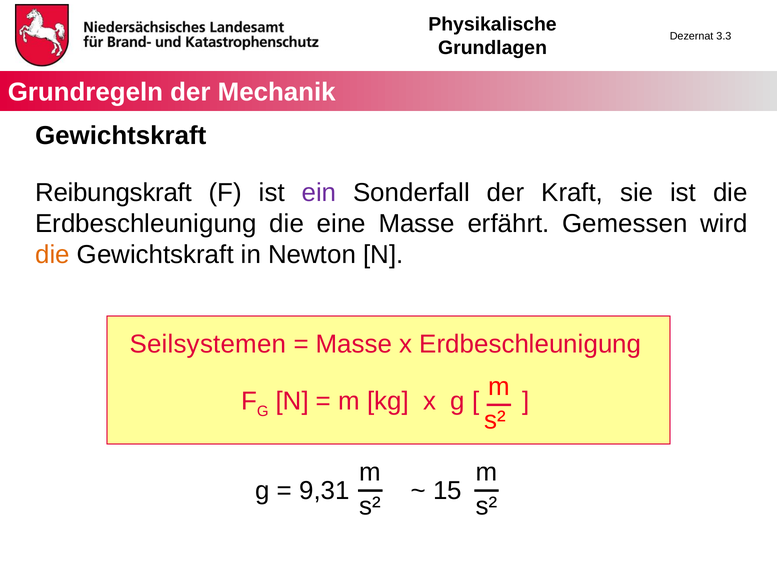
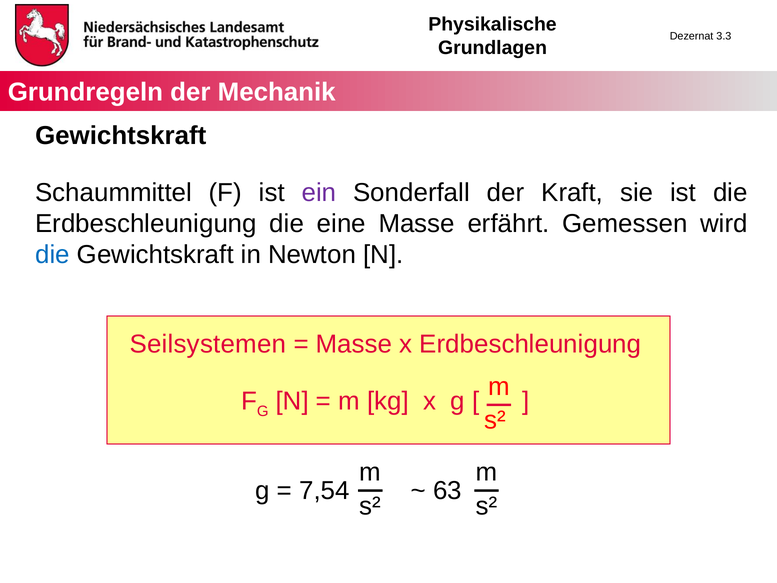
Reibungskraft: Reibungskraft -> Schaummittel (114, 192)
die colour: orange -> blue (52, 255)
9,31: 9,31 -> 7,54 (324, 490)
15: 15 -> 63 (447, 490)
